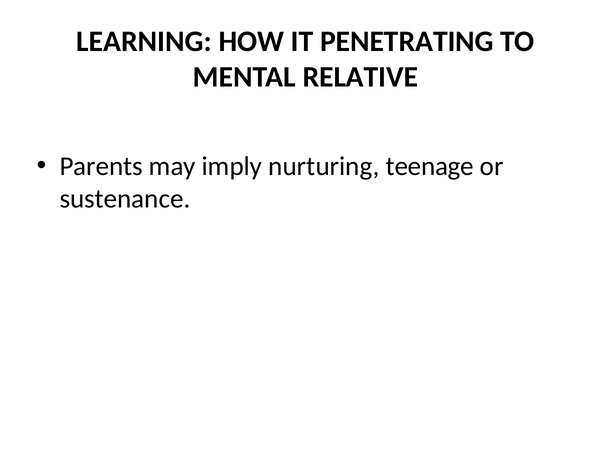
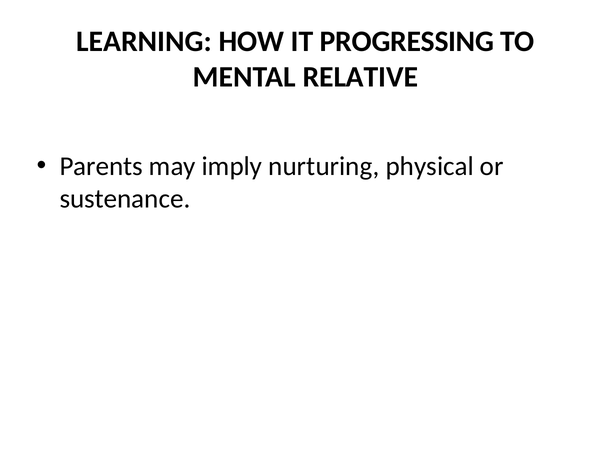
PENETRATING: PENETRATING -> PROGRESSING (407, 41)
teenage: teenage -> physical (430, 166)
